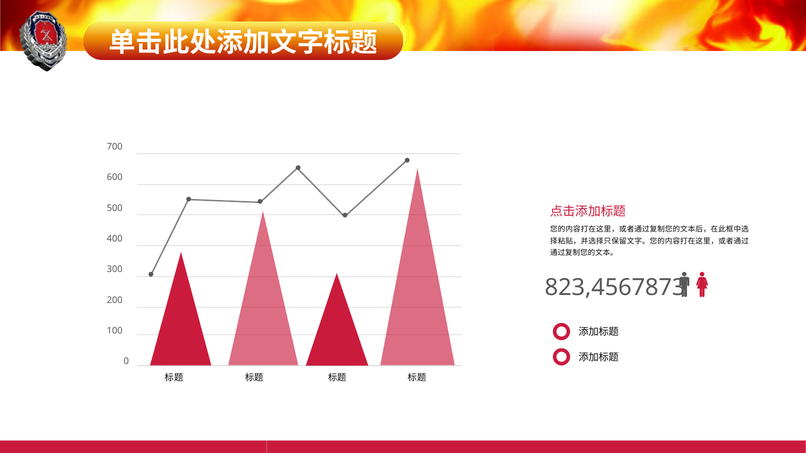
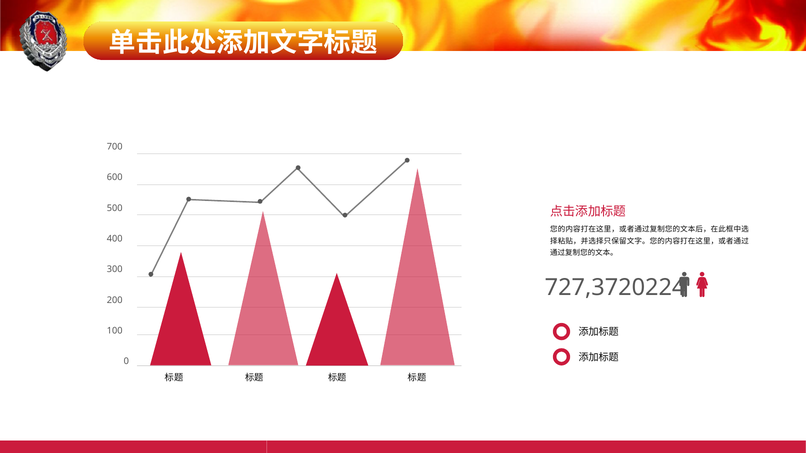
823,4567873: 823,4567873 -> 727,3720224 (615, 288)
